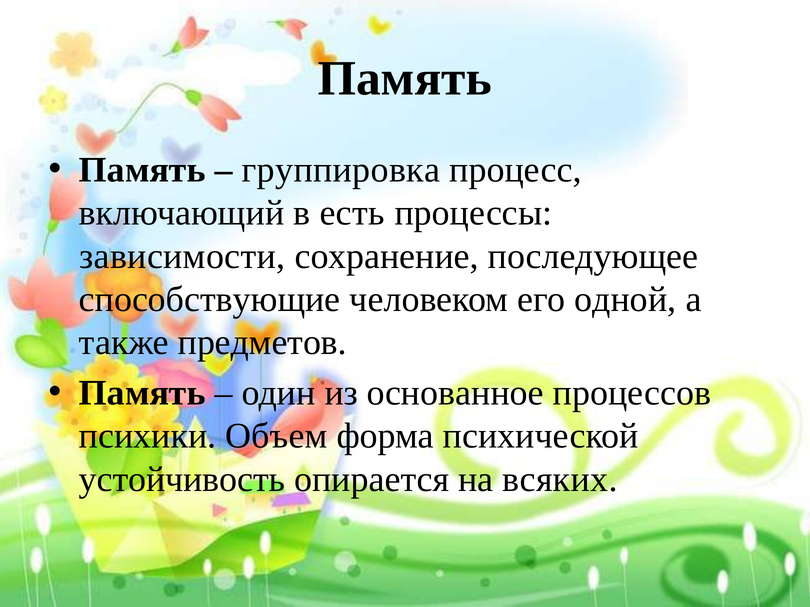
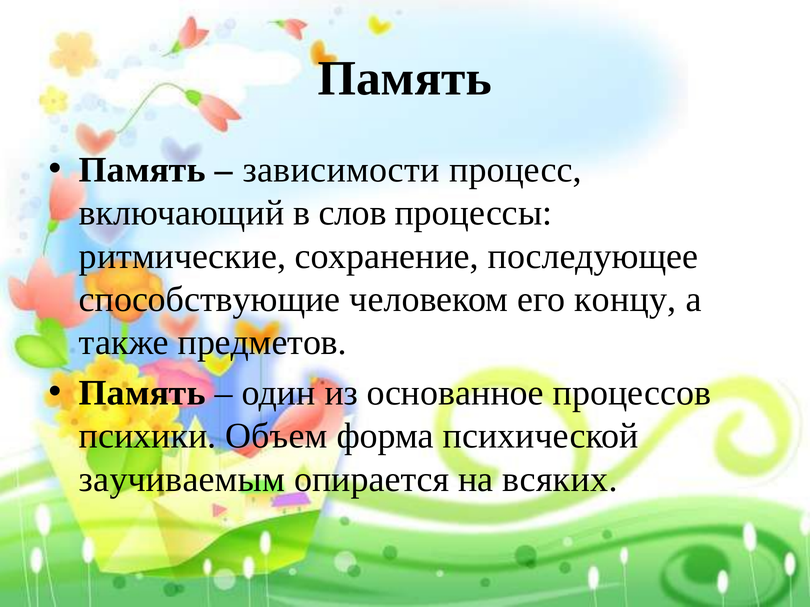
группировка: группировка -> зависимости (341, 170)
есть: есть -> слов (353, 213)
зависимости: зависимости -> ритмические (183, 256)
одной: одной -> концу (625, 300)
устойчивость: устойчивость -> заучиваемым (182, 480)
